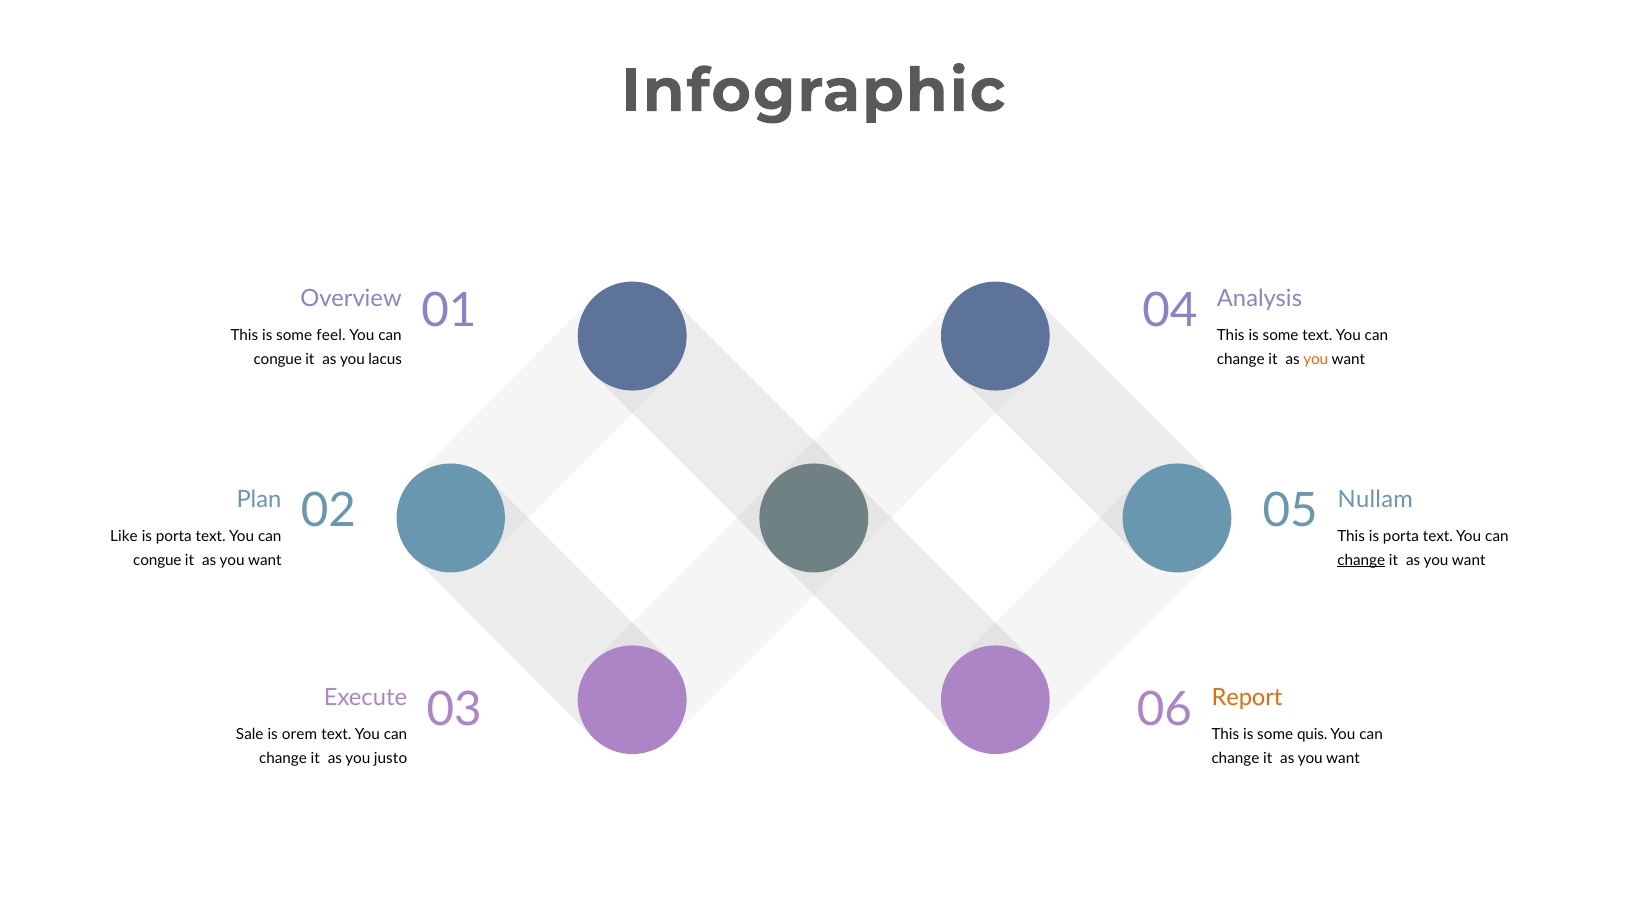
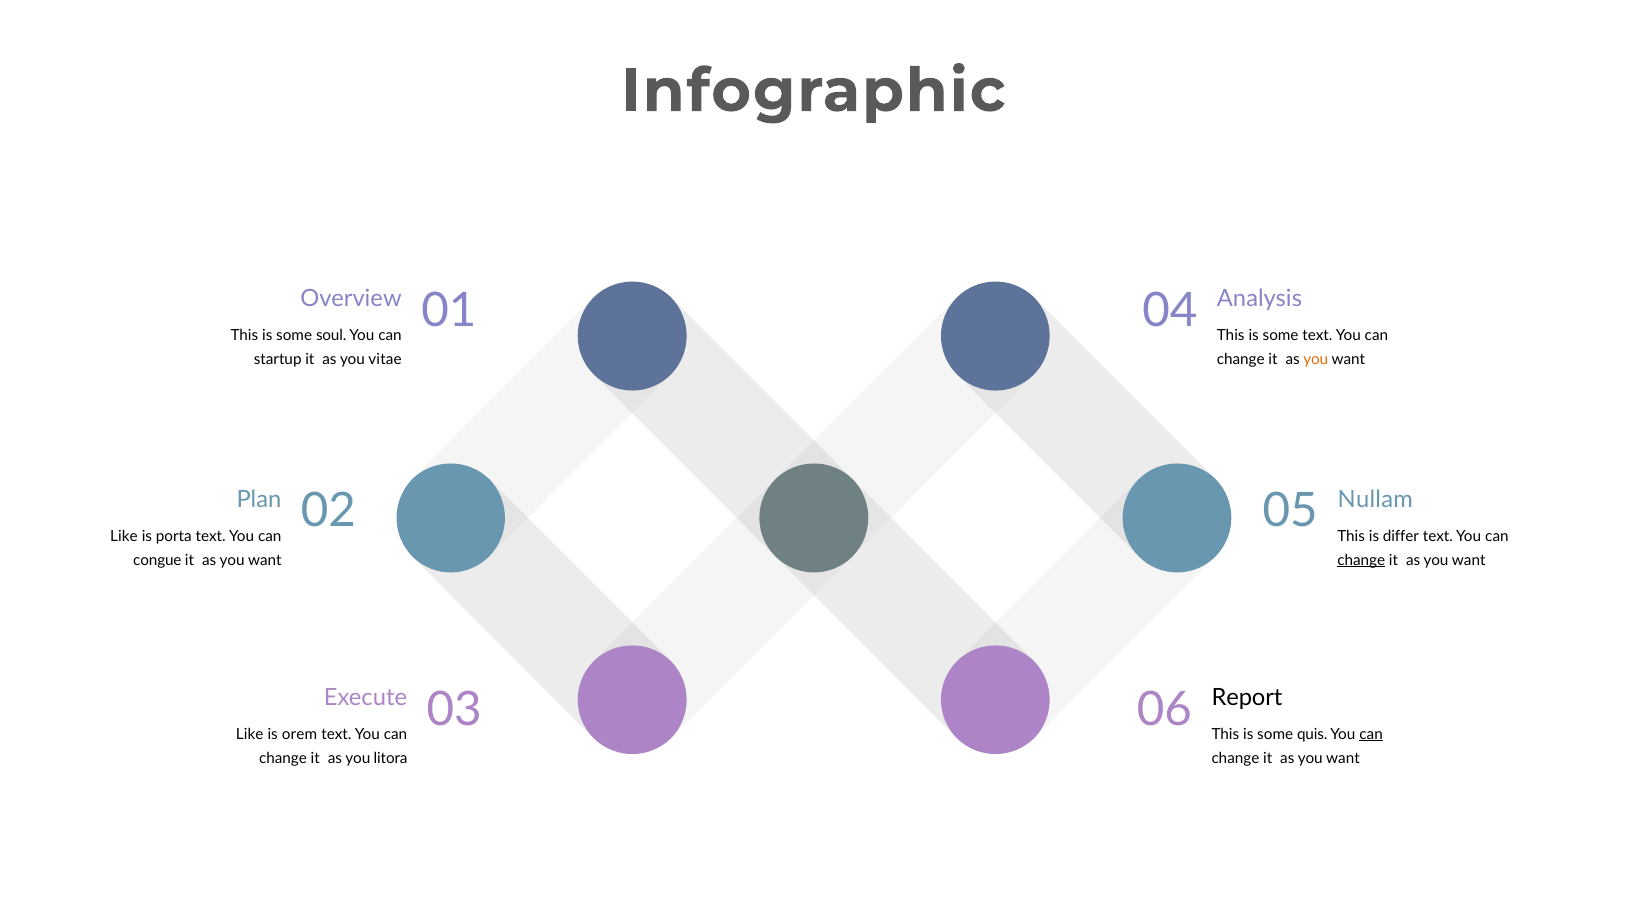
feel: feel -> soul (331, 335)
congue: congue -> startup (278, 359)
lacus: lacus -> vitae (385, 359)
This is porta: porta -> differ (1401, 536)
Report colour: orange -> black (1247, 697)
Sale: Sale -> Like (250, 734)
can underline: none -> present (1371, 734)
justo: justo -> litora (391, 758)
